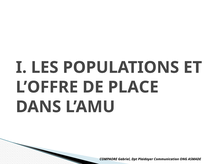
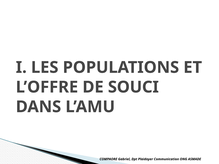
PLACE: PLACE -> SOUCI (133, 87)
